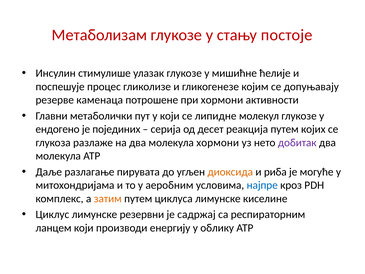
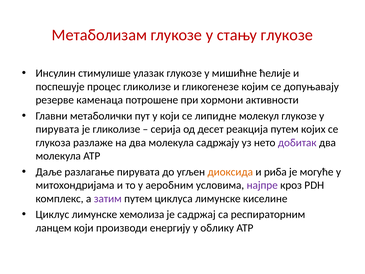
стању постоје: постоје -> глукозе (287, 35)
ендогено: ендогено -> пирувата (57, 129)
је појединих: појединих -> гликолизе (116, 129)
молекула хормони: хормони -> садржају (218, 142)
најпре colour: blue -> purple (262, 185)
затим colour: orange -> purple (108, 198)
резервни: резервни -> хемолиза (142, 214)
